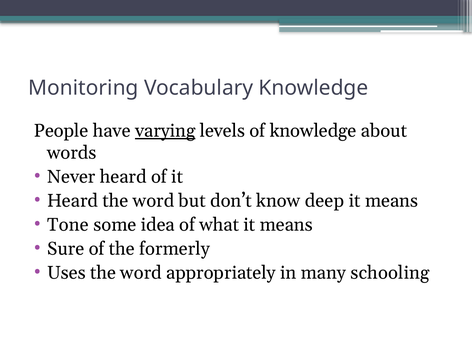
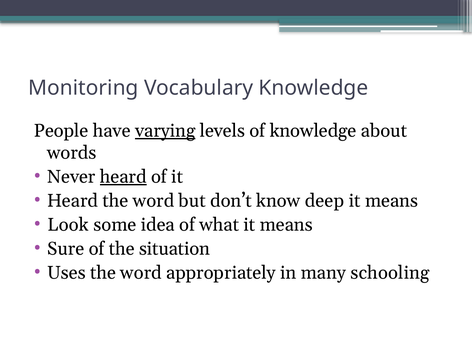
heard underline: none -> present (123, 177)
Tone: Tone -> Look (68, 225)
formerly: formerly -> situation (175, 249)
